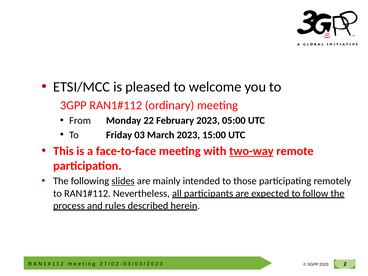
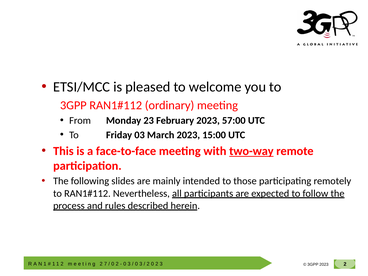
22: 22 -> 23 (149, 121)
05:00: 05:00 -> 57:00 (234, 121)
slides underline: present -> none (123, 181)
